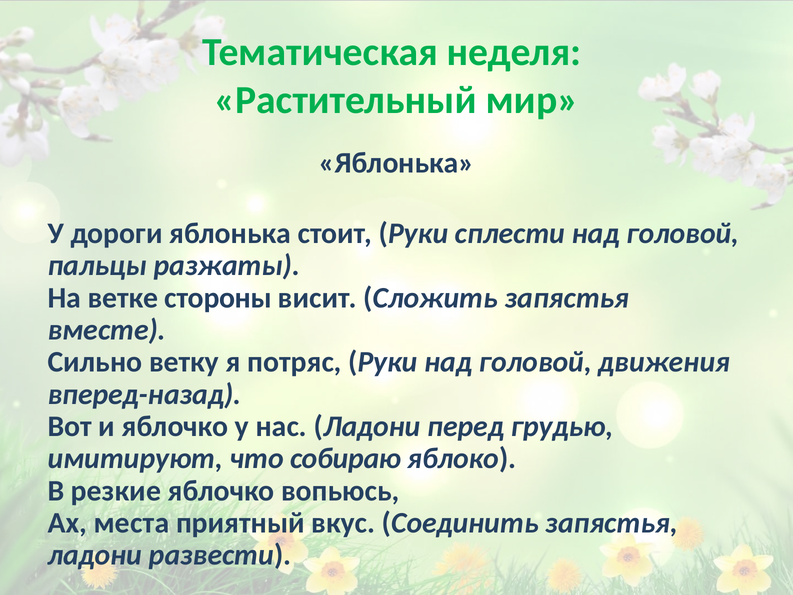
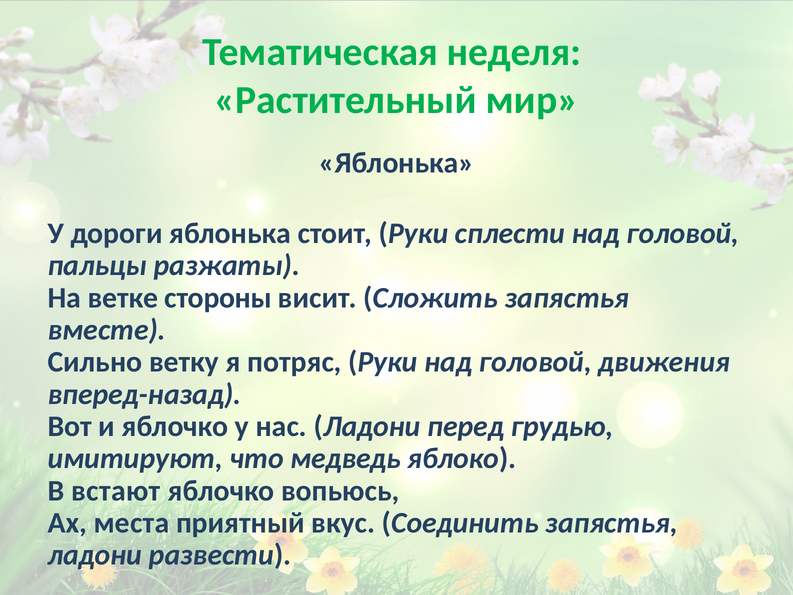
собираю: собираю -> медведь (346, 458)
резкие: резкие -> встают (116, 491)
